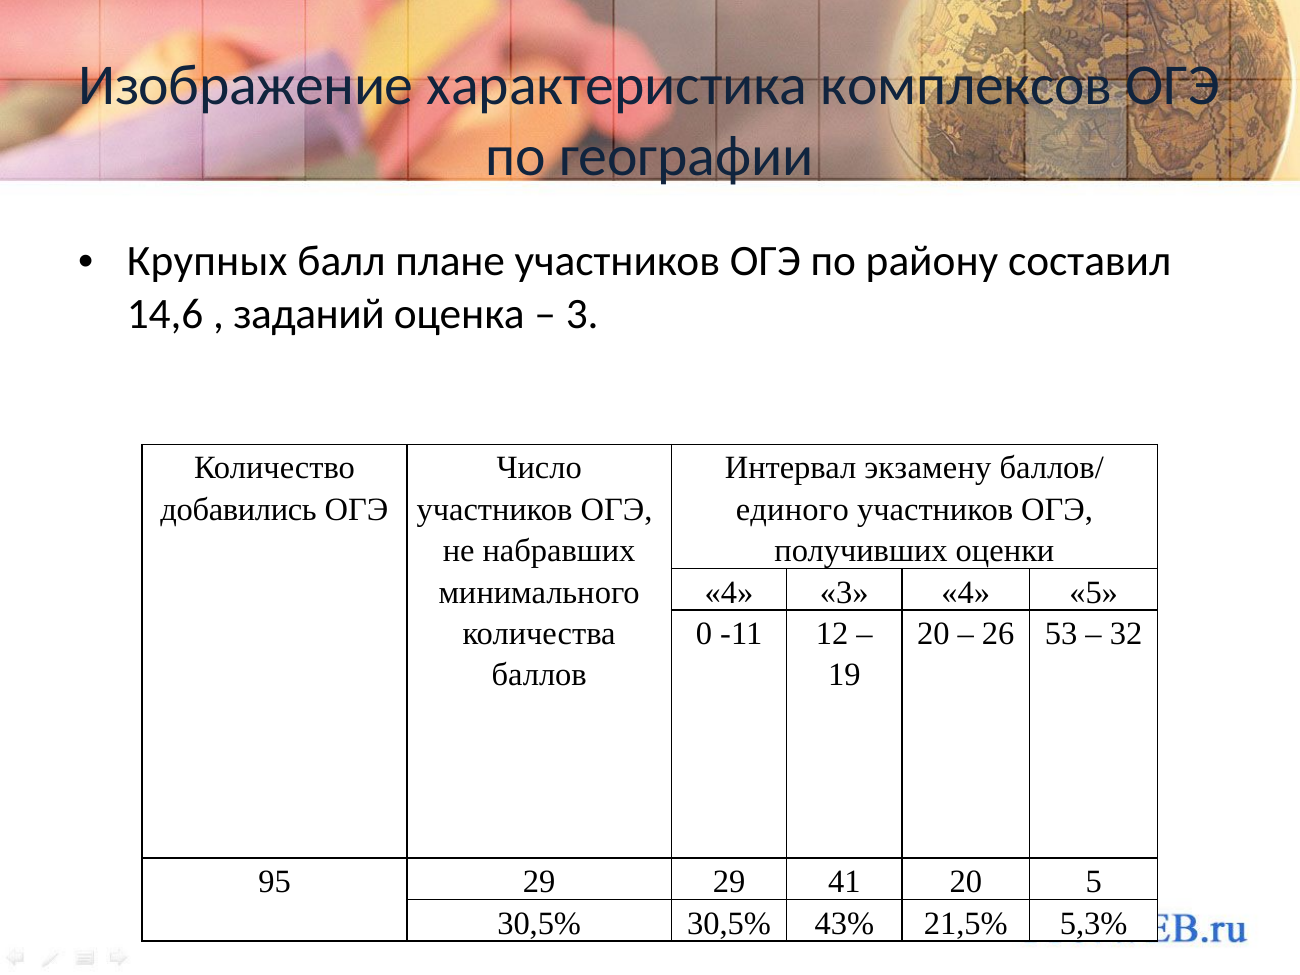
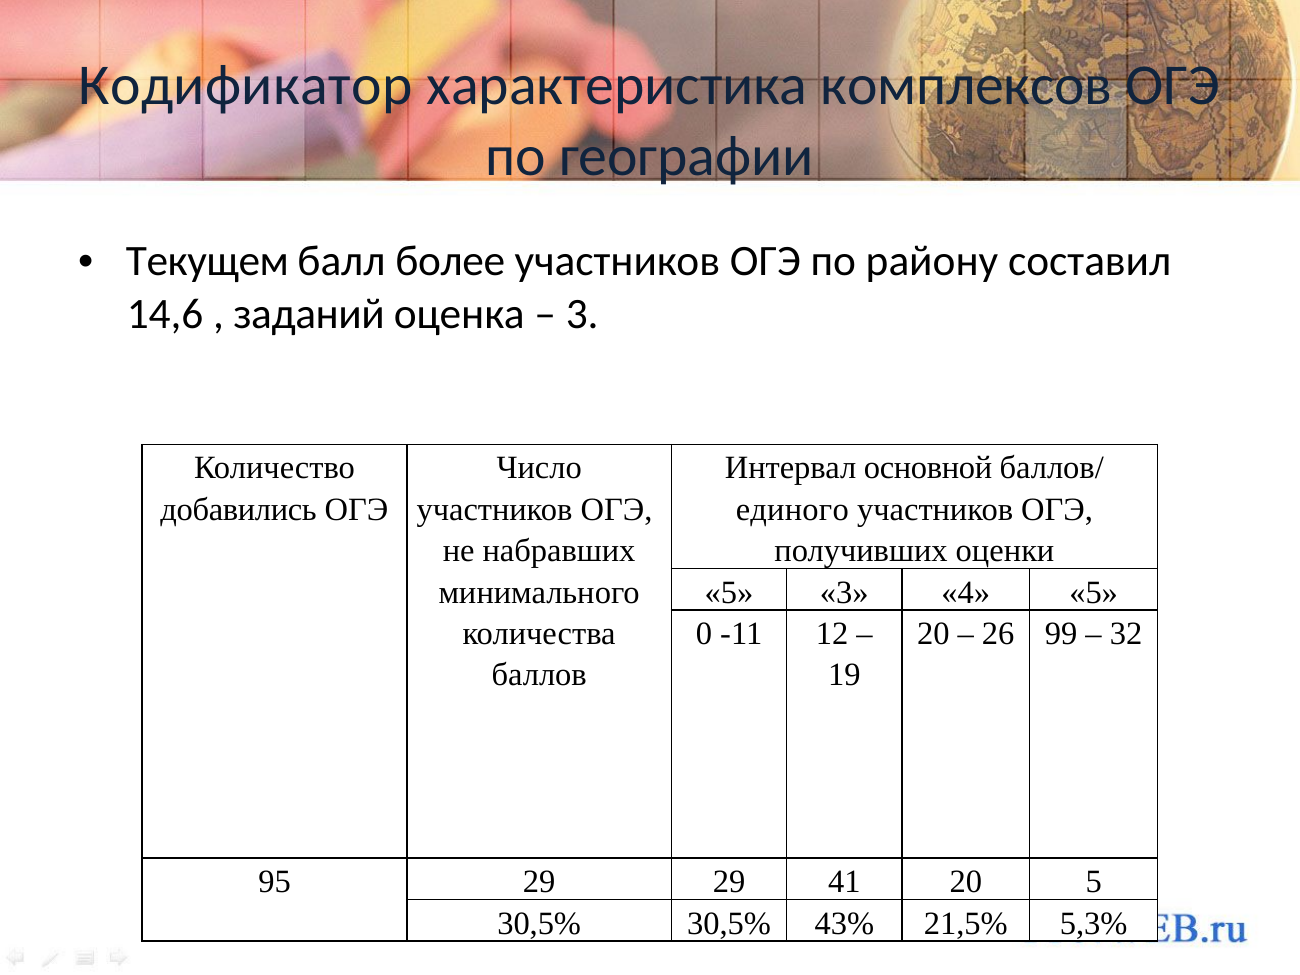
Изображение: Изображение -> Кодификатор (246, 86)
Крупных: Крупных -> Текущем (207, 261)
плане: плане -> более (450, 261)
экзамену: экзамену -> основной (928, 468)
4: 4 -> 5 (729, 592)
53: 53 -> 99 (1061, 634)
